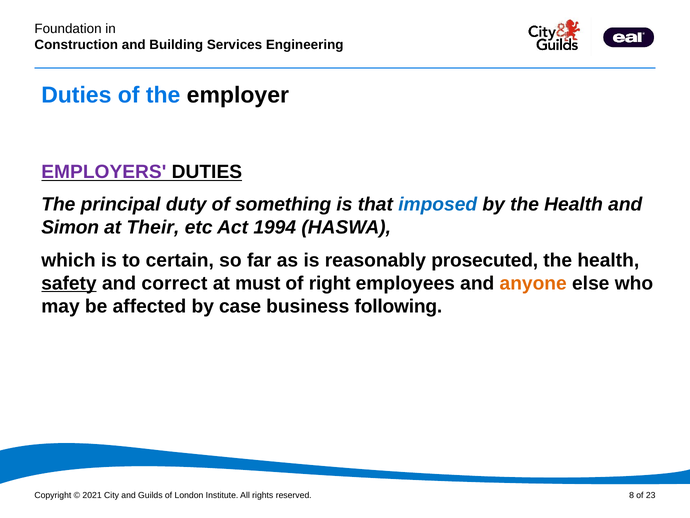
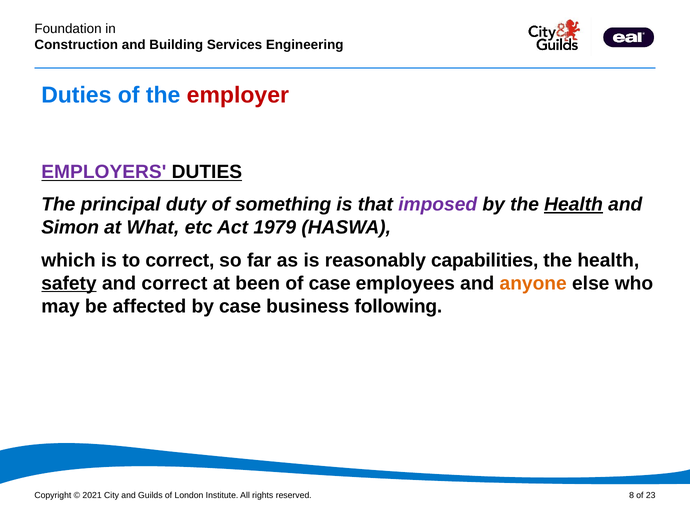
employer colour: black -> red (238, 95)
imposed colour: blue -> purple (438, 204)
Health underline: none -> present (574, 204)
Their: Their -> What (153, 227)
1994: 1994 -> 1979 (275, 227)
to certain: certain -> correct (180, 260)
prosecuted: prosecuted -> capabilities (485, 260)
must: must -> been (258, 283)
of right: right -> case (330, 283)
